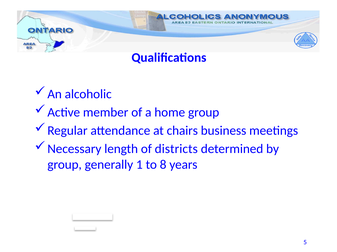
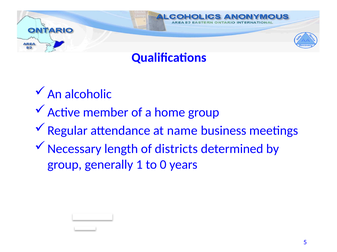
chairs: chairs -> name (182, 131)
8: 8 -> 0 (163, 165)
